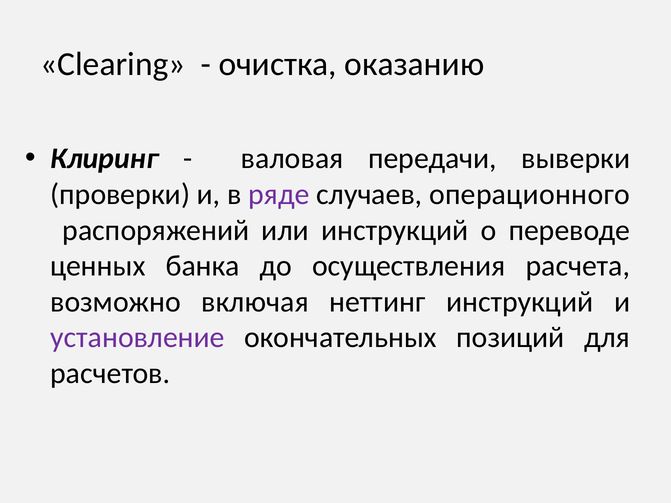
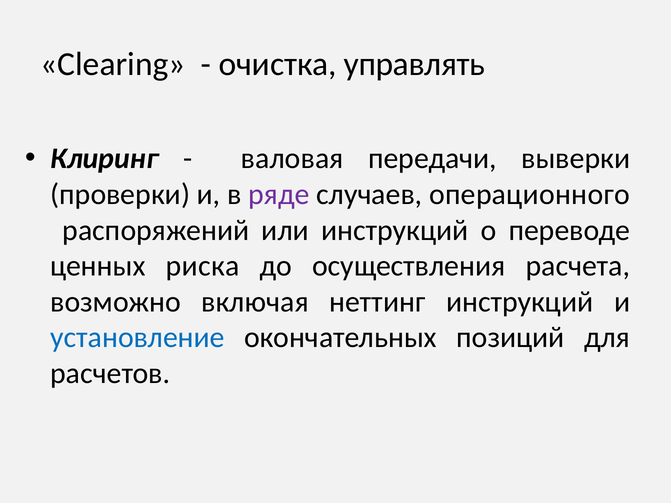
оказанию: оказанию -> управлять (414, 64)
банка: банка -> риска (203, 266)
установление colour: purple -> blue (138, 338)
